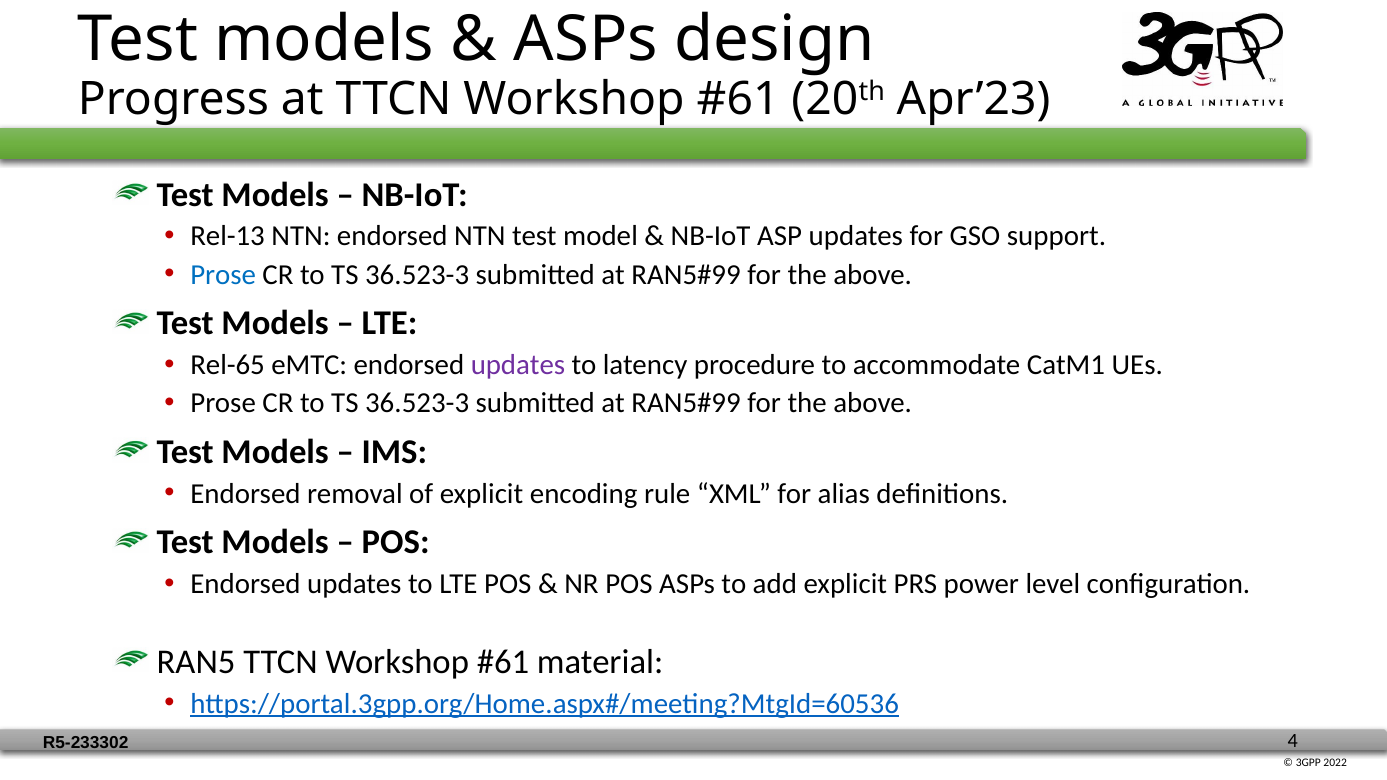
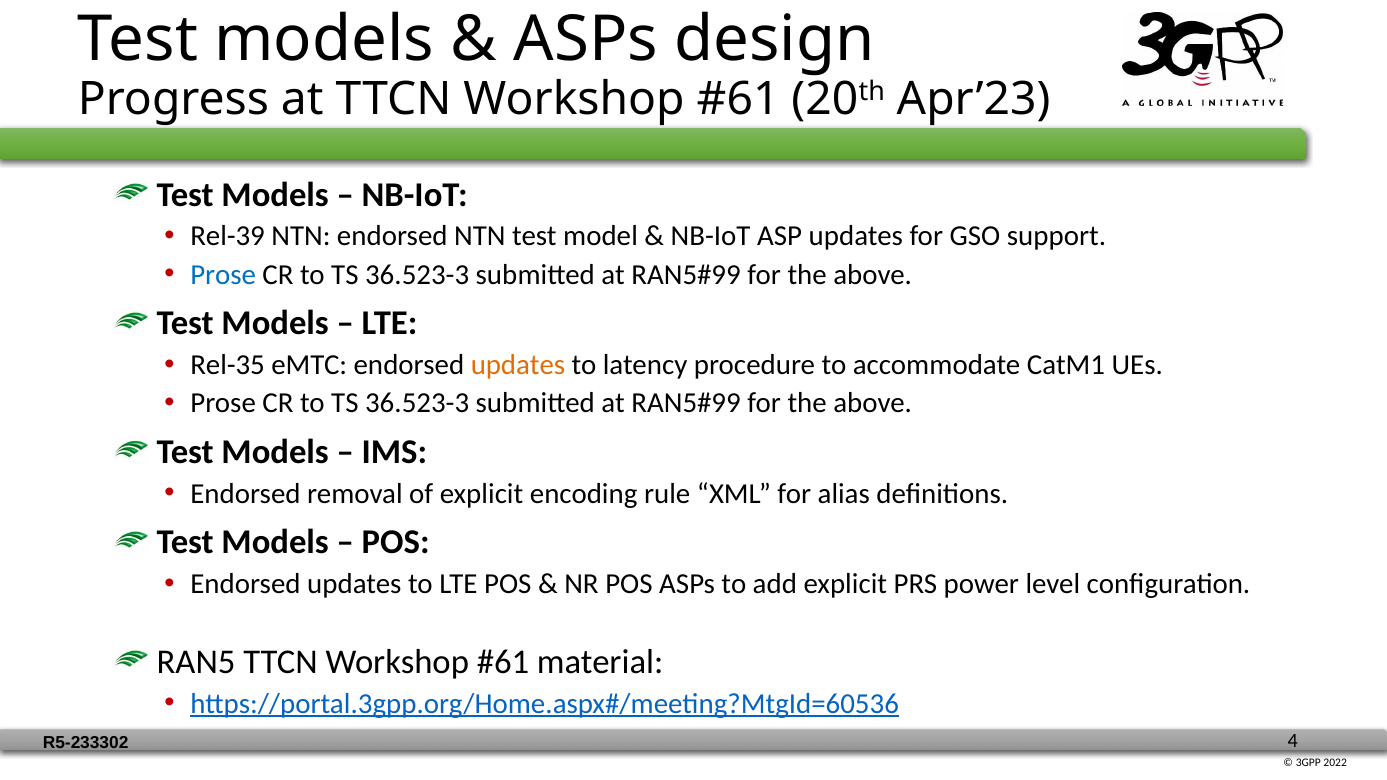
Rel-13: Rel-13 -> Rel-39 (228, 236)
Rel-65: Rel-65 -> Rel-35 (228, 365)
updates colour: purple -> orange (518, 365)
